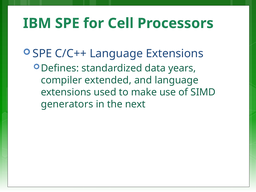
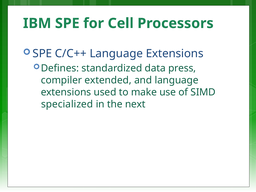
years: years -> press (182, 68)
generators: generators -> specialized (67, 104)
